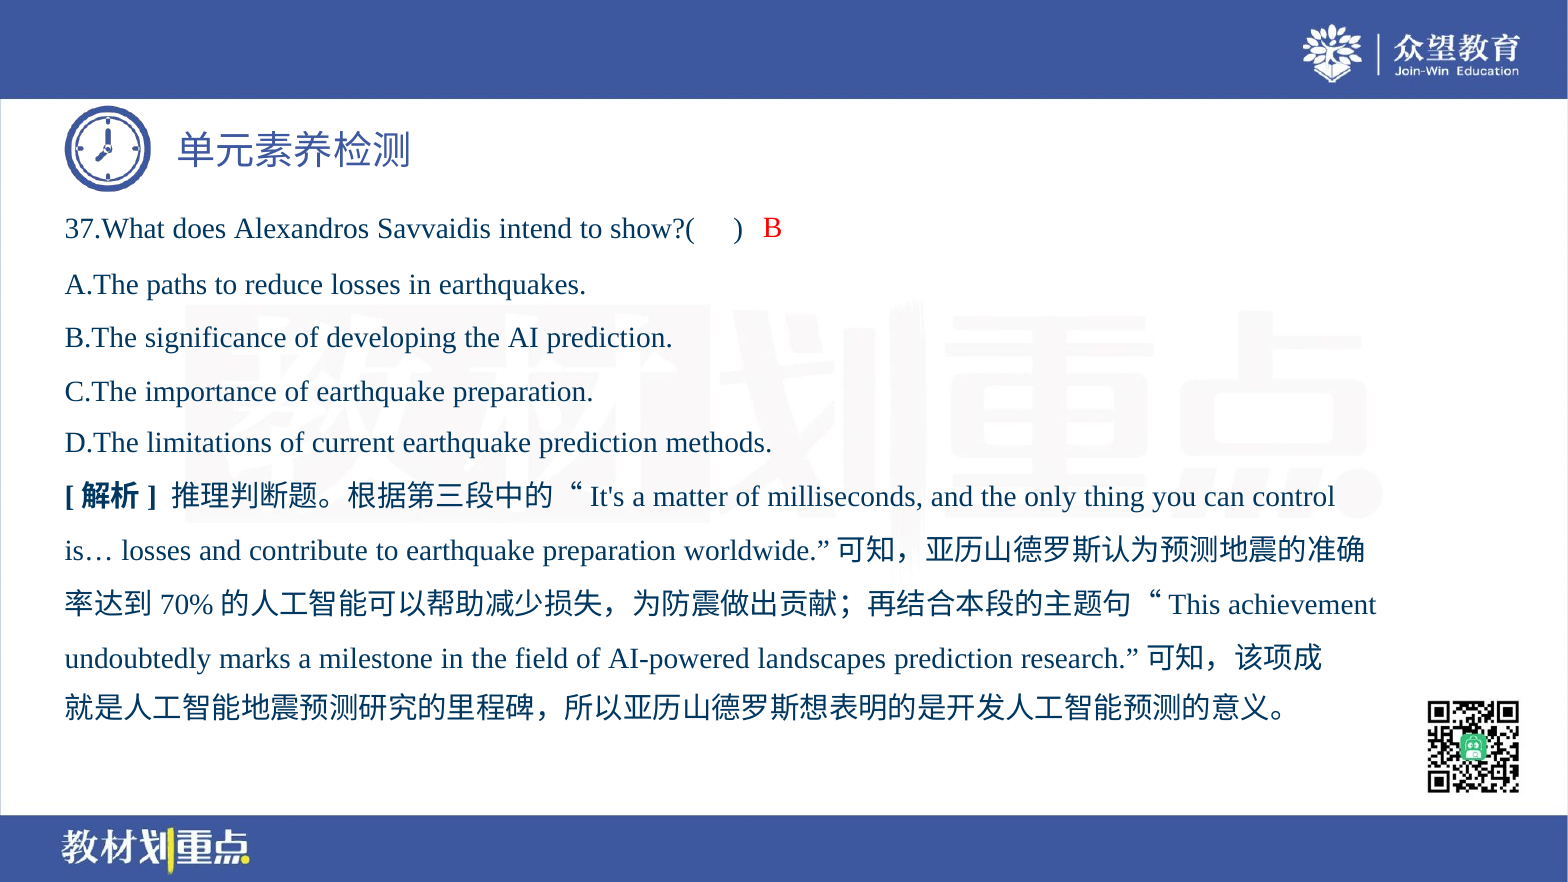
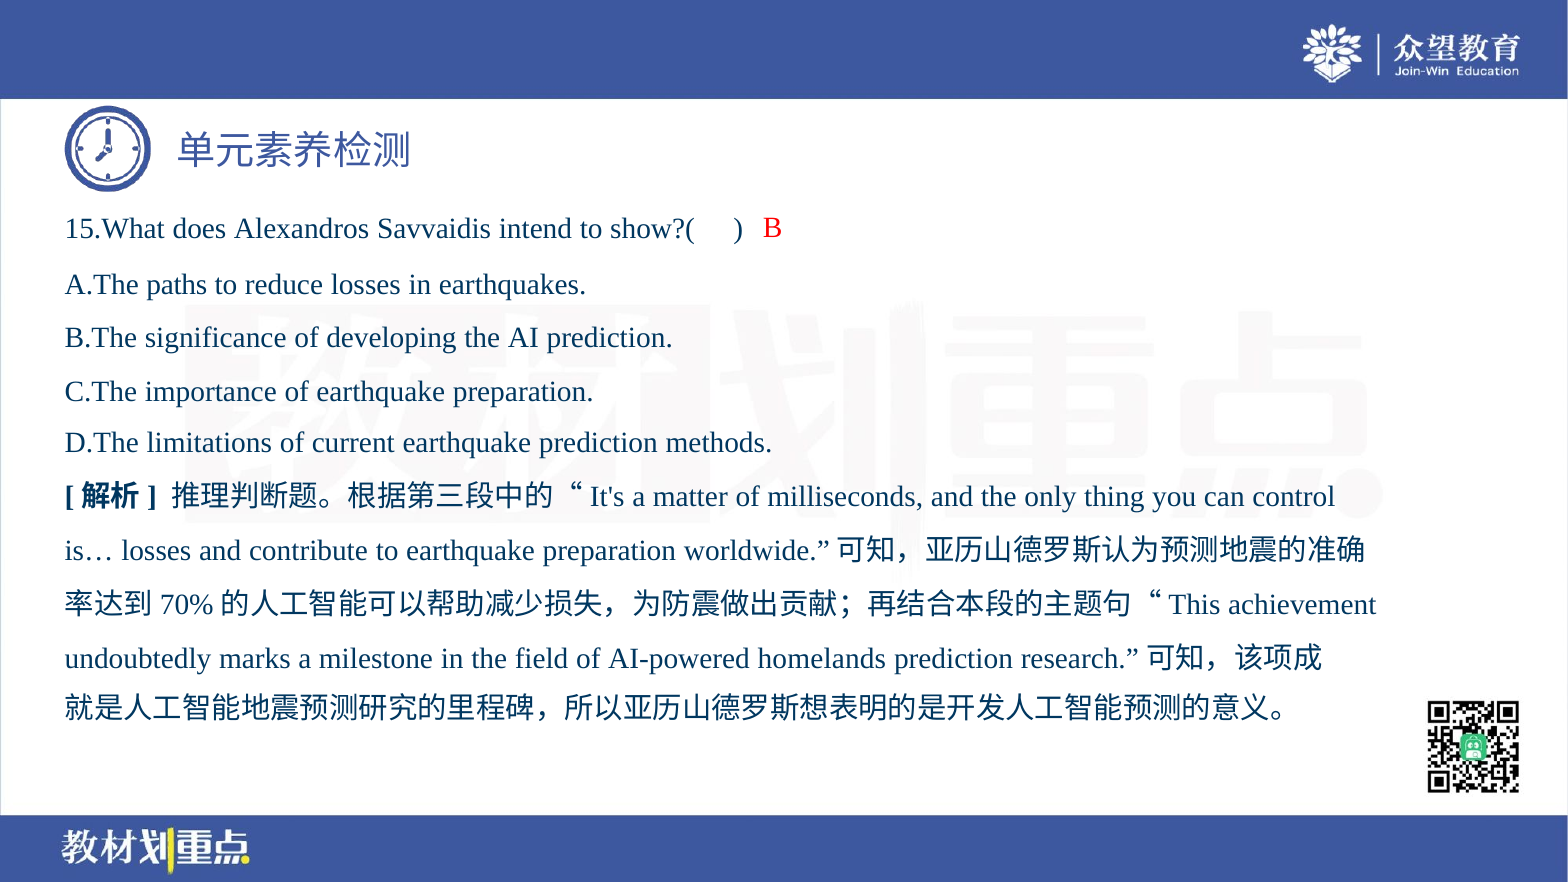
37.What: 37.What -> 15.What (115, 229)
landscapes: landscapes -> homelands (822, 658)
